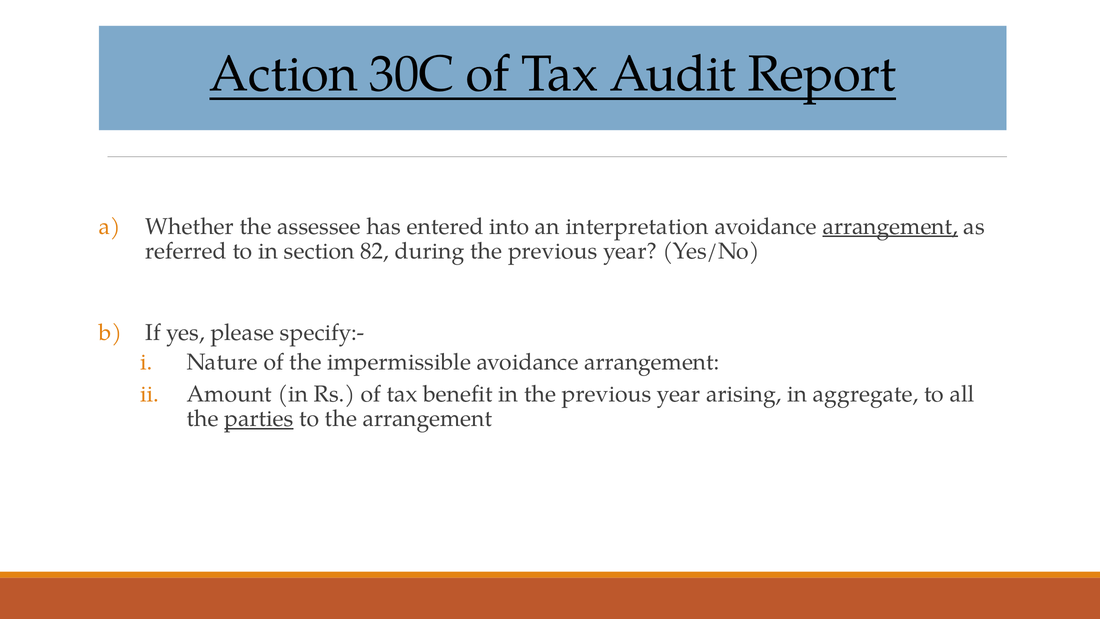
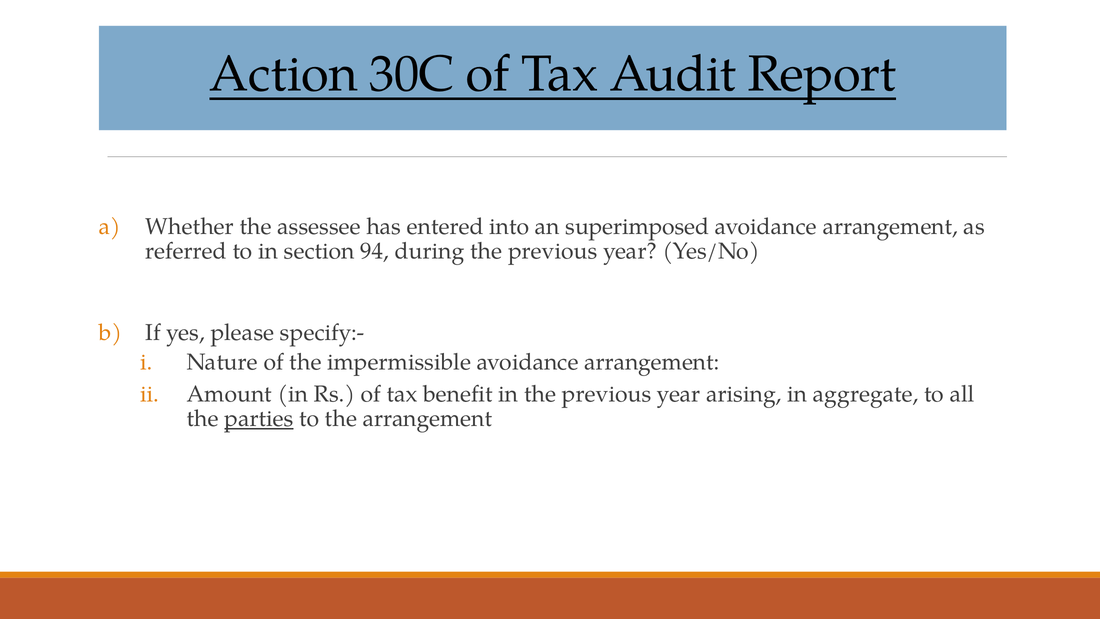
interpretation: interpretation -> superimposed (637, 226)
arrangement underline: present -> none (890, 226)
82: 82 -> 94 (375, 251)
